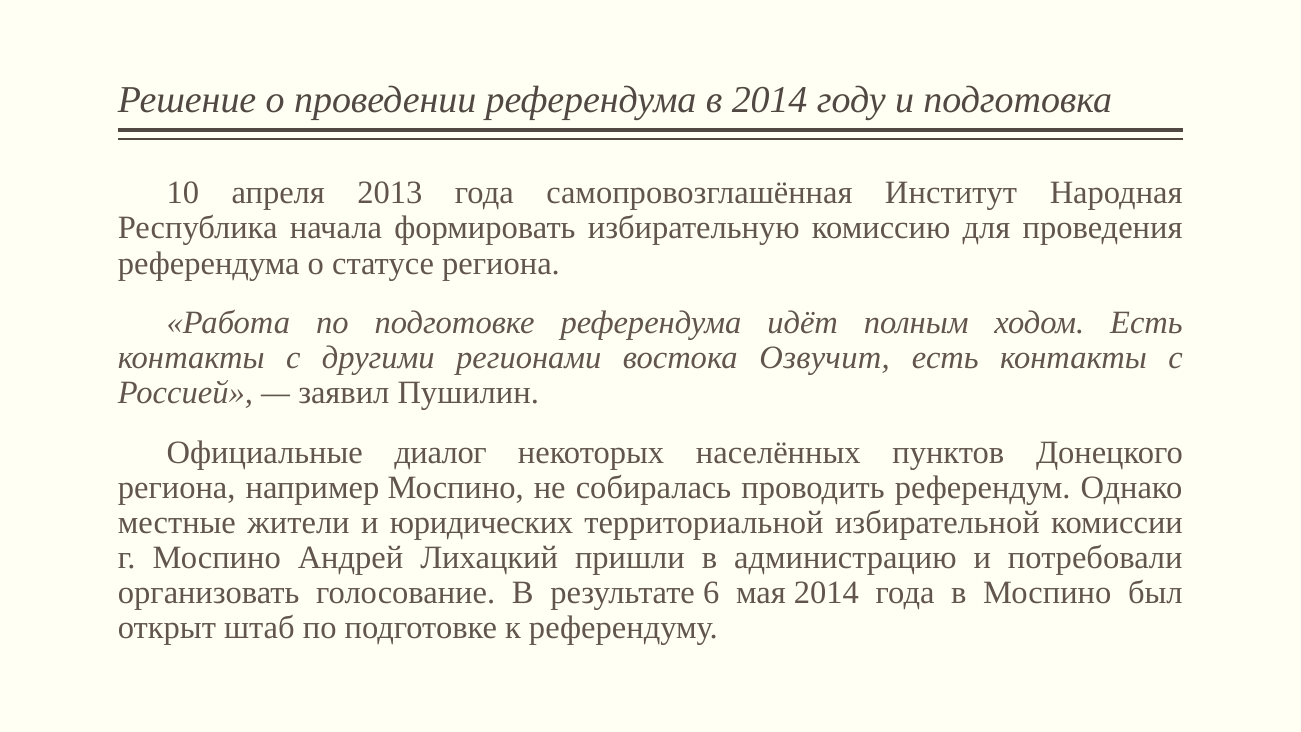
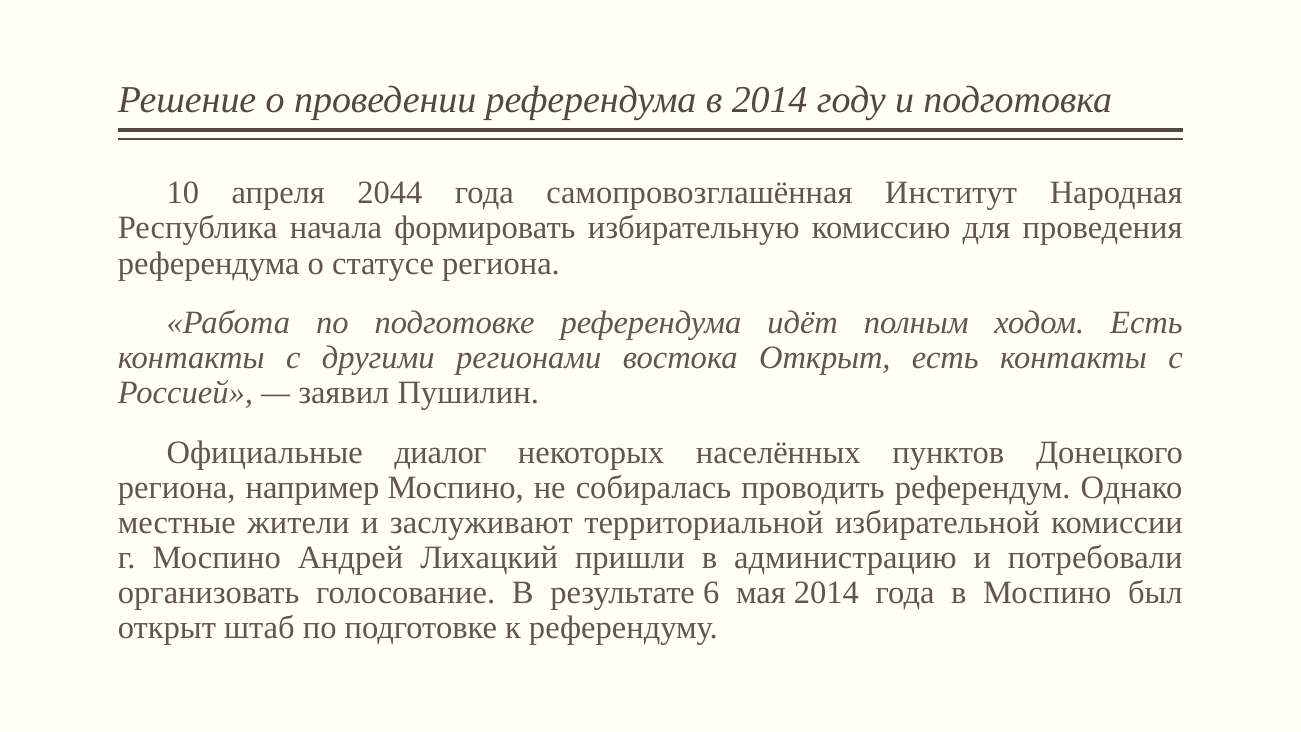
2013: 2013 -> 2044 (390, 193)
востока Озвучит: Озвучит -> Открыт (825, 358)
юридических: юридических -> заслуживают (481, 523)
